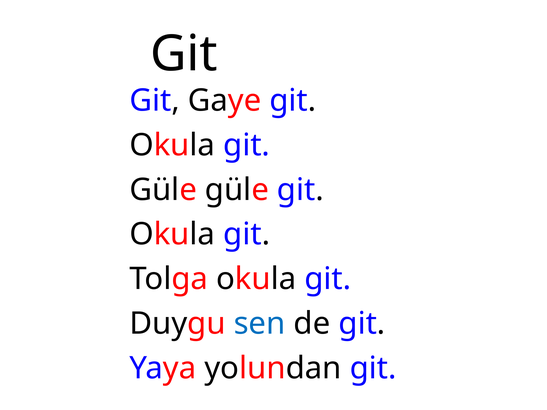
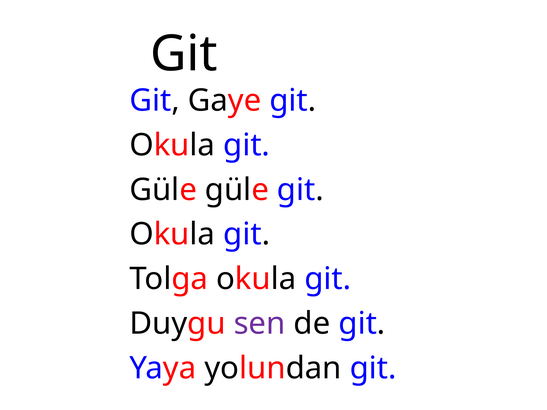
sen colour: blue -> purple (260, 324)
